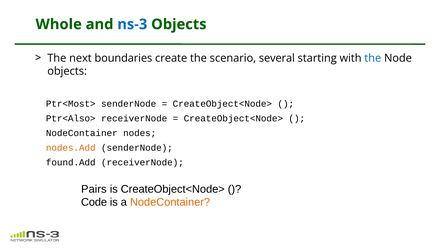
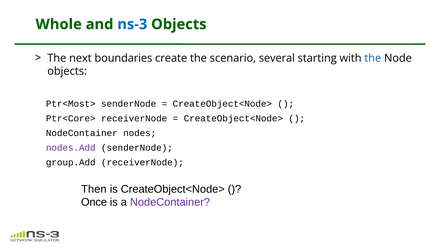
Ptr<Also>: Ptr<Also> -> Ptr<Core> (71, 118)
nodes.Add colour: orange -> purple (71, 148)
found.Add: found.Add -> group.Add (71, 162)
Pairs: Pairs -> Then (94, 189)
Code: Code -> Once (94, 202)
NodeContainer colour: orange -> purple (170, 202)
